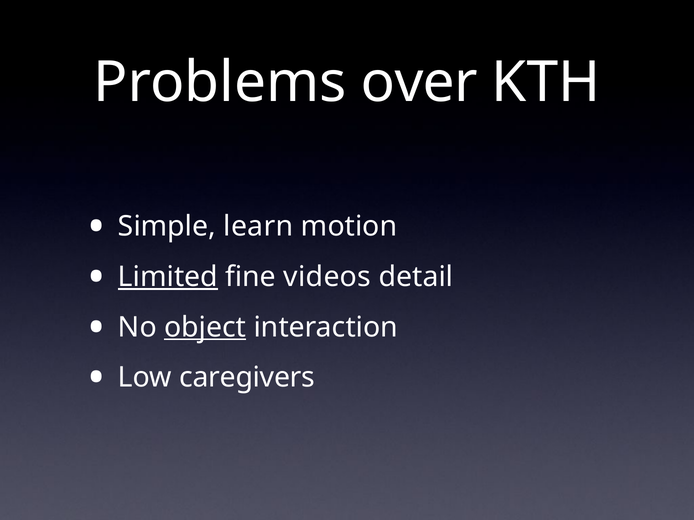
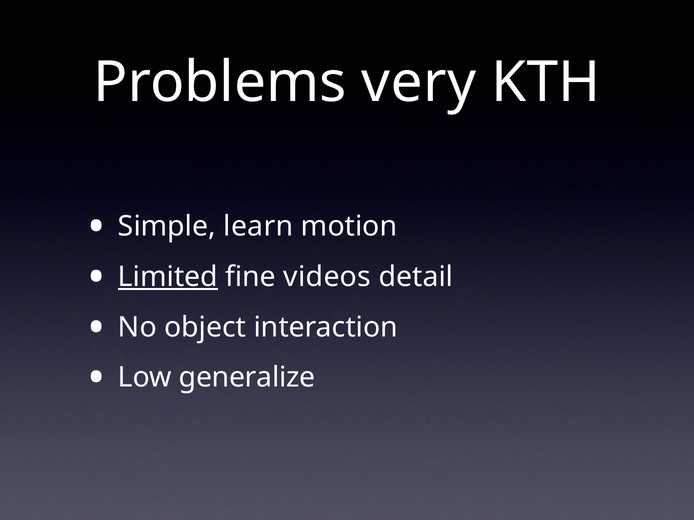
over: over -> very (419, 83)
object underline: present -> none (205, 327)
caregivers: caregivers -> generalize (247, 378)
